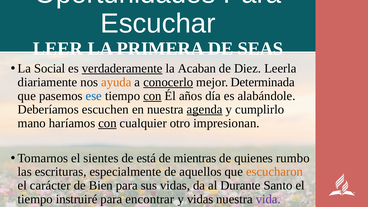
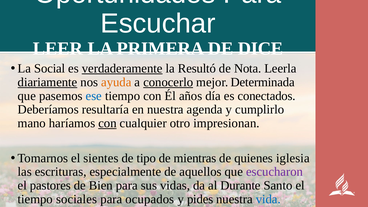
SEAS: SEAS -> DICE (260, 48)
Acaban: Acaban -> Resultó (197, 69)
Diez: Diez -> Nota (248, 69)
diariamente underline: none -> present (47, 82)
con underline: present -> none (152, 96)
alabándole: alabándole -> conectados (267, 96)
escuchen: escuchen -> resultaría (105, 110)
agenda underline: present -> none (205, 110)
está: está -> tipo (146, 158)
rumbo: rumbo -> iglesia (293, 158)
escucharon colour: orange -> purple (274, 172)
carácter: carácter -> pastores (50, 185)
instruiré: instruiré -> sociales (77, 199)
encontrar: encontrar -> ocupados (150, 199)
y vidas: vidas -> pides (200, 199)
vida colour: purple -> blue (268, 199)
